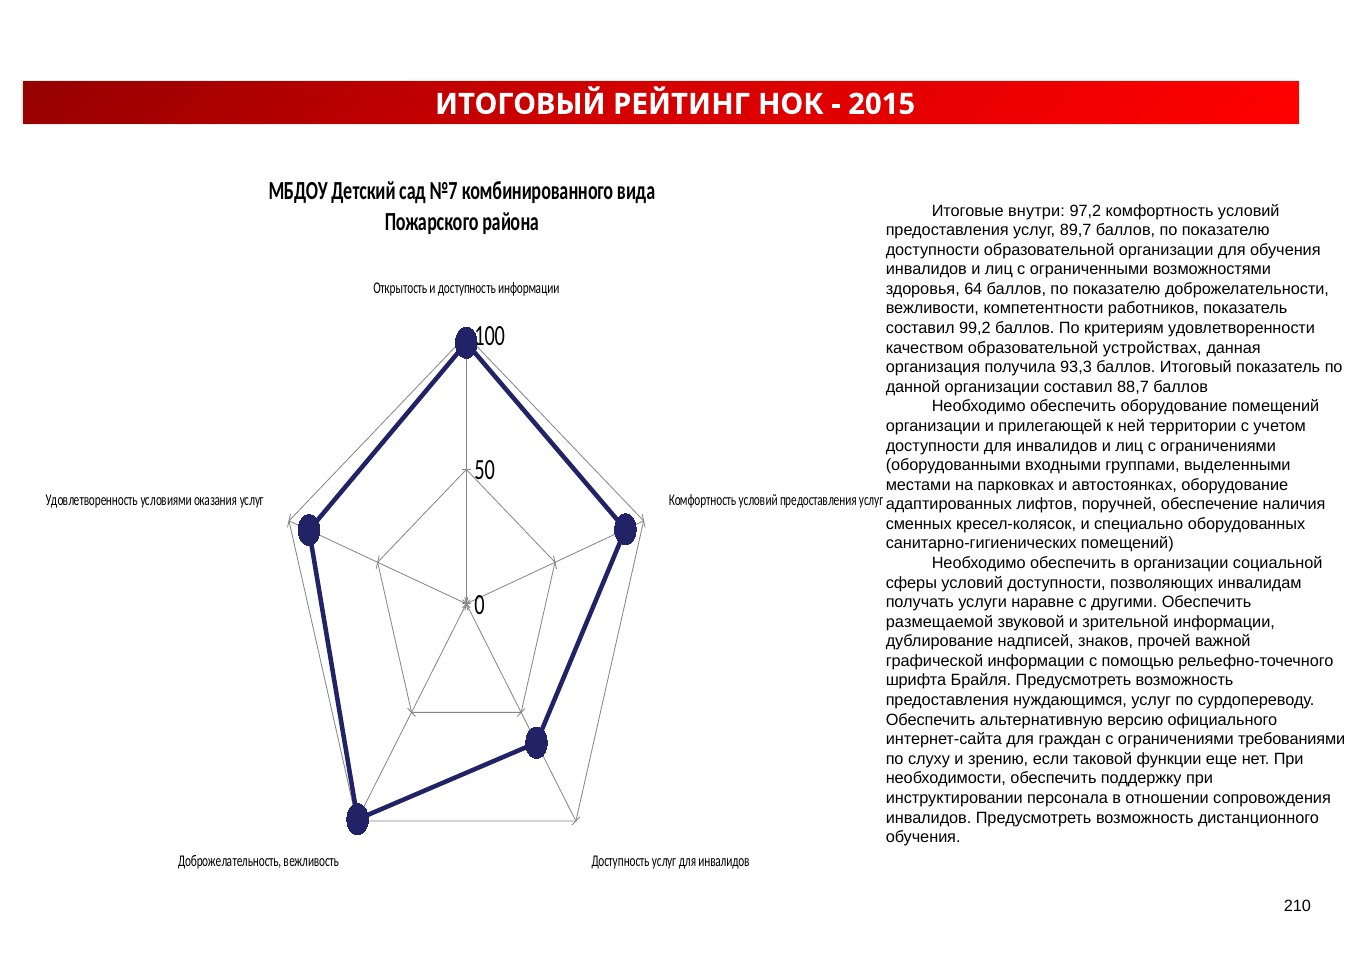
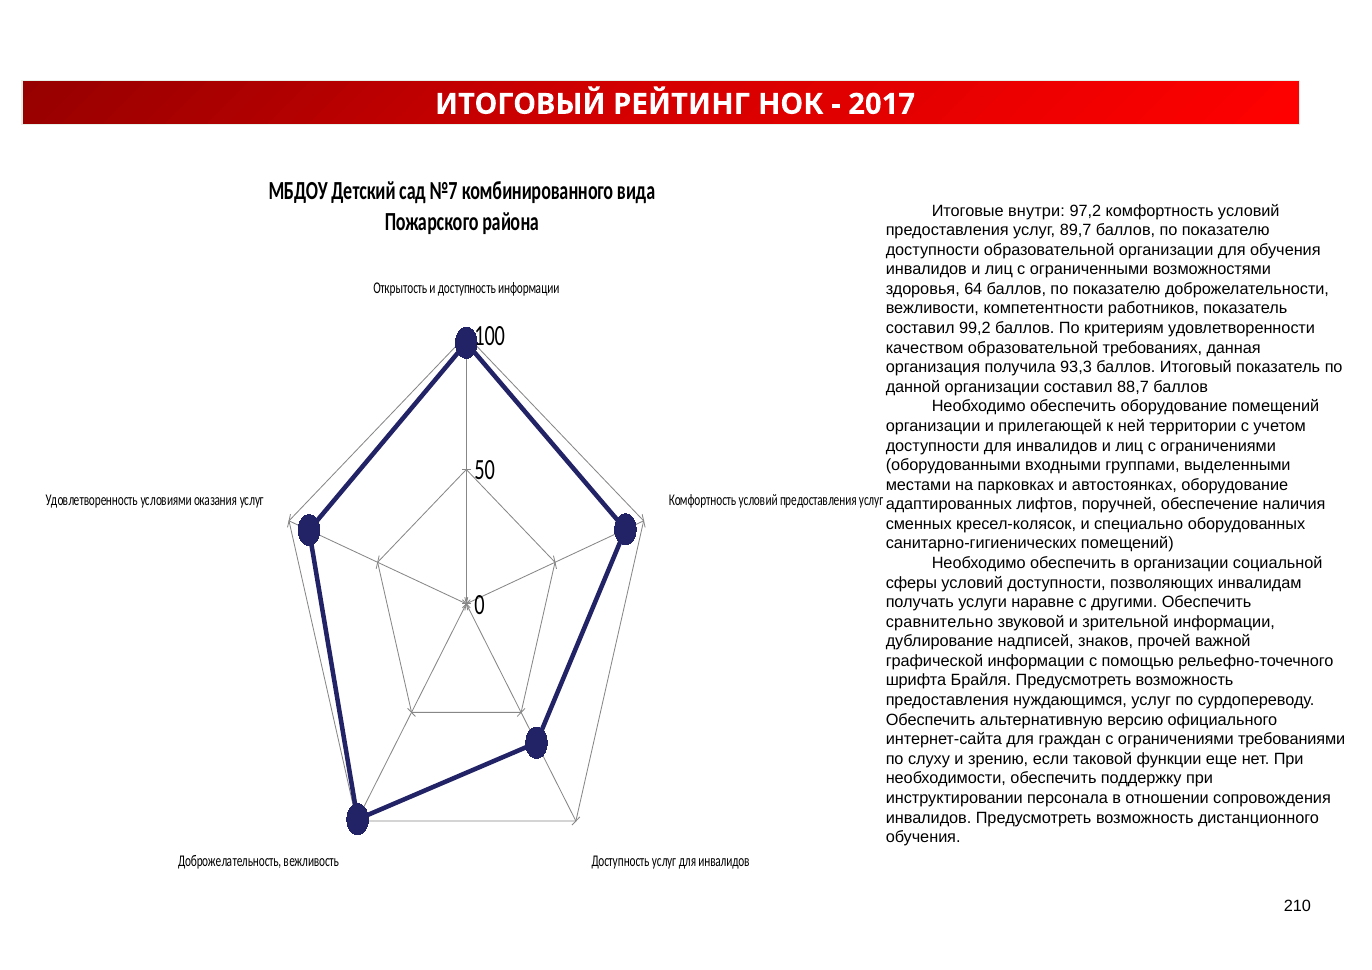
2015: 2015 -> 2017 (882, 104)
устройствах: устройствах -> требованиях (1152, 348)
размещаемой: размещаемой -> сравнительно (939, 622)
